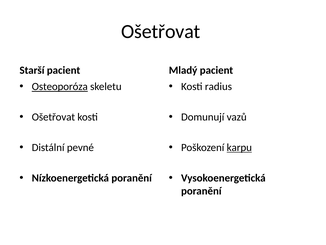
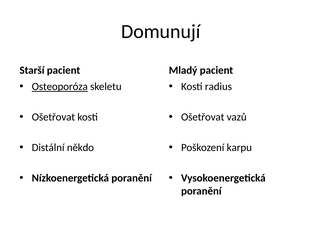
Ošetřovat: Ošetřovat -> Domunují (161, 32)
Domunují: Domunují -> Ošetřovat (203, 117)
pevné: pevné -> někdo (80, 147)
karpu underline: present -> none (239, 147)
